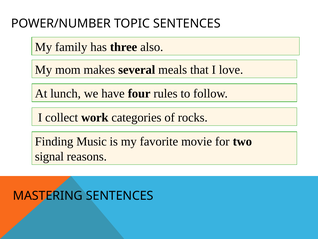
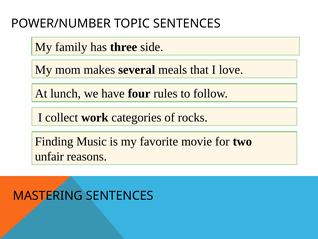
also: also -> side (152, 47)
signal: signal -> unfair (49, 156)
